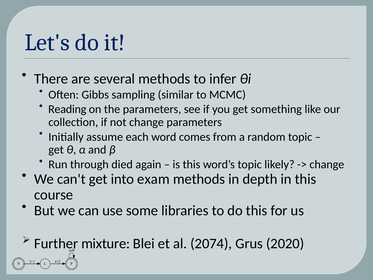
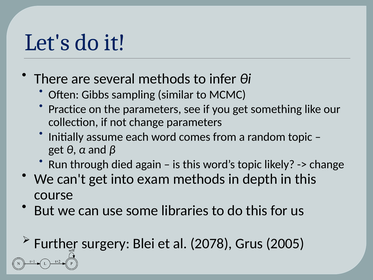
Reading: Reading -> Practice (67, 109)
mixture: mixture -> surgery (106, 243)
2074: 2074 -> 2078 (211, 243)
2020: 2020 -> 2005 (285, 243)
